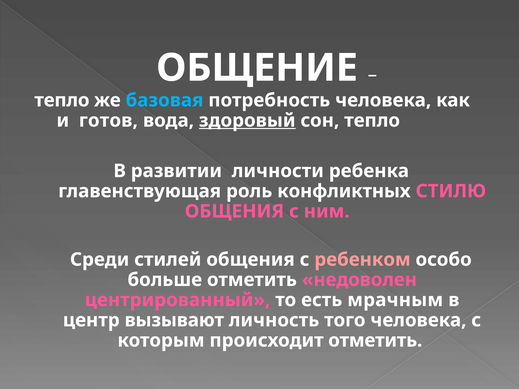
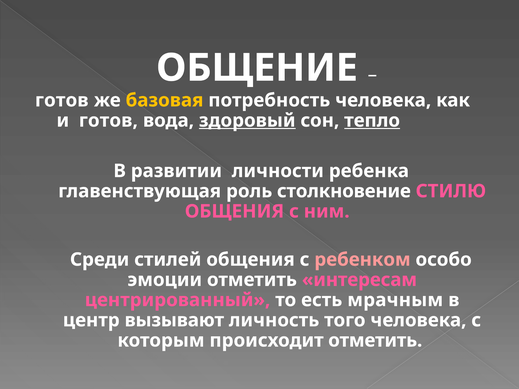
тепло: тепло -> готов (62, 100)
базовая colour: light blue -> yellow (165, 100)
тепло underline: none -> present (372, 121)
конфликтных: конфликтных -> столкновение (344, 191)
больше: больше -> эмоции (165, 280)
недоволен: недоволен -> интересам (359, 280)
